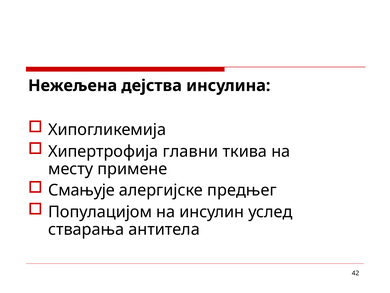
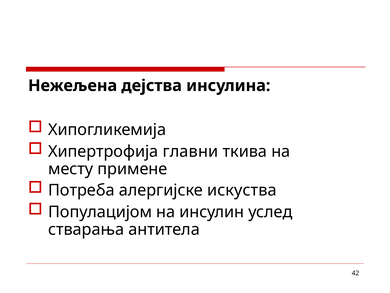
Смањује: Смањује -> Потреба (81, 190)
предњег: предњег -> искуства (242, 190)
